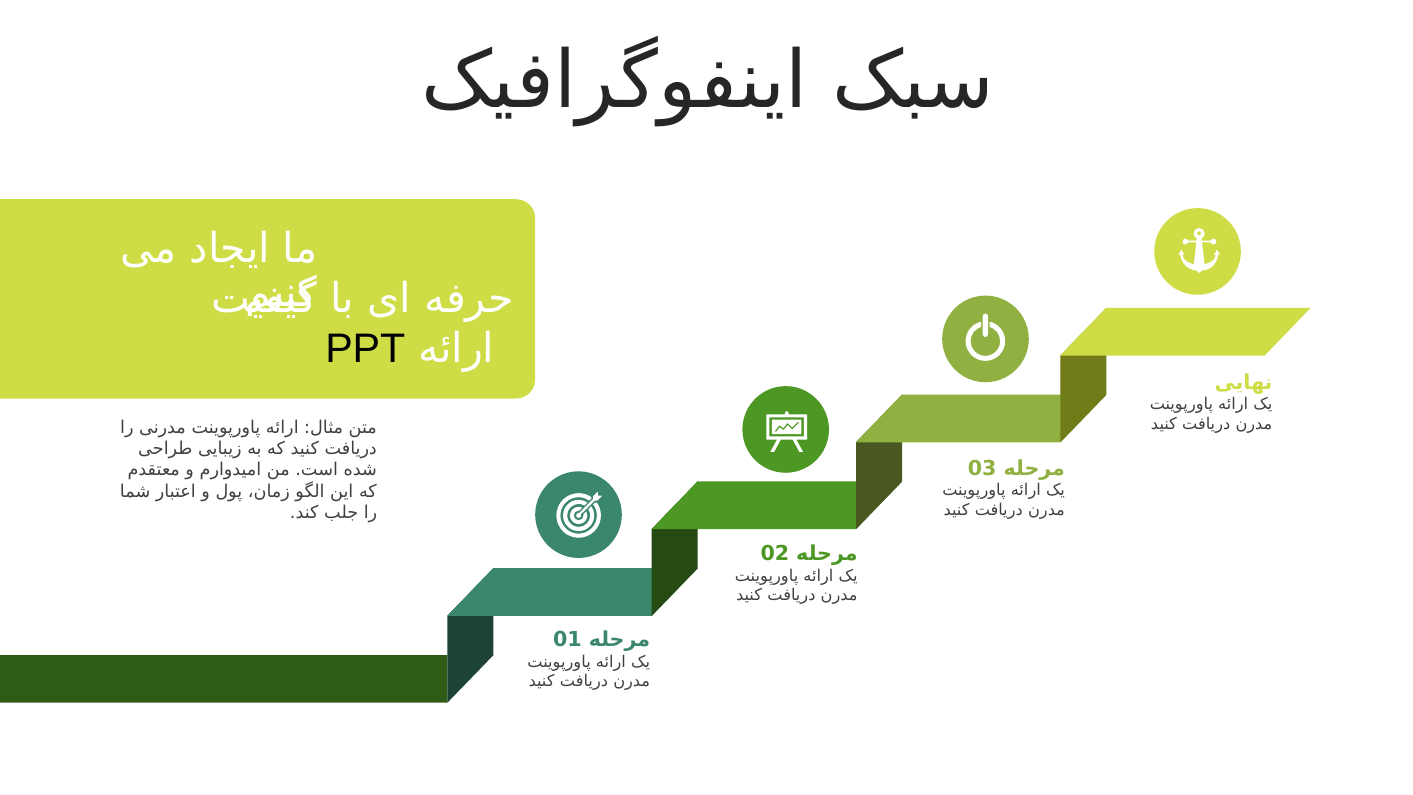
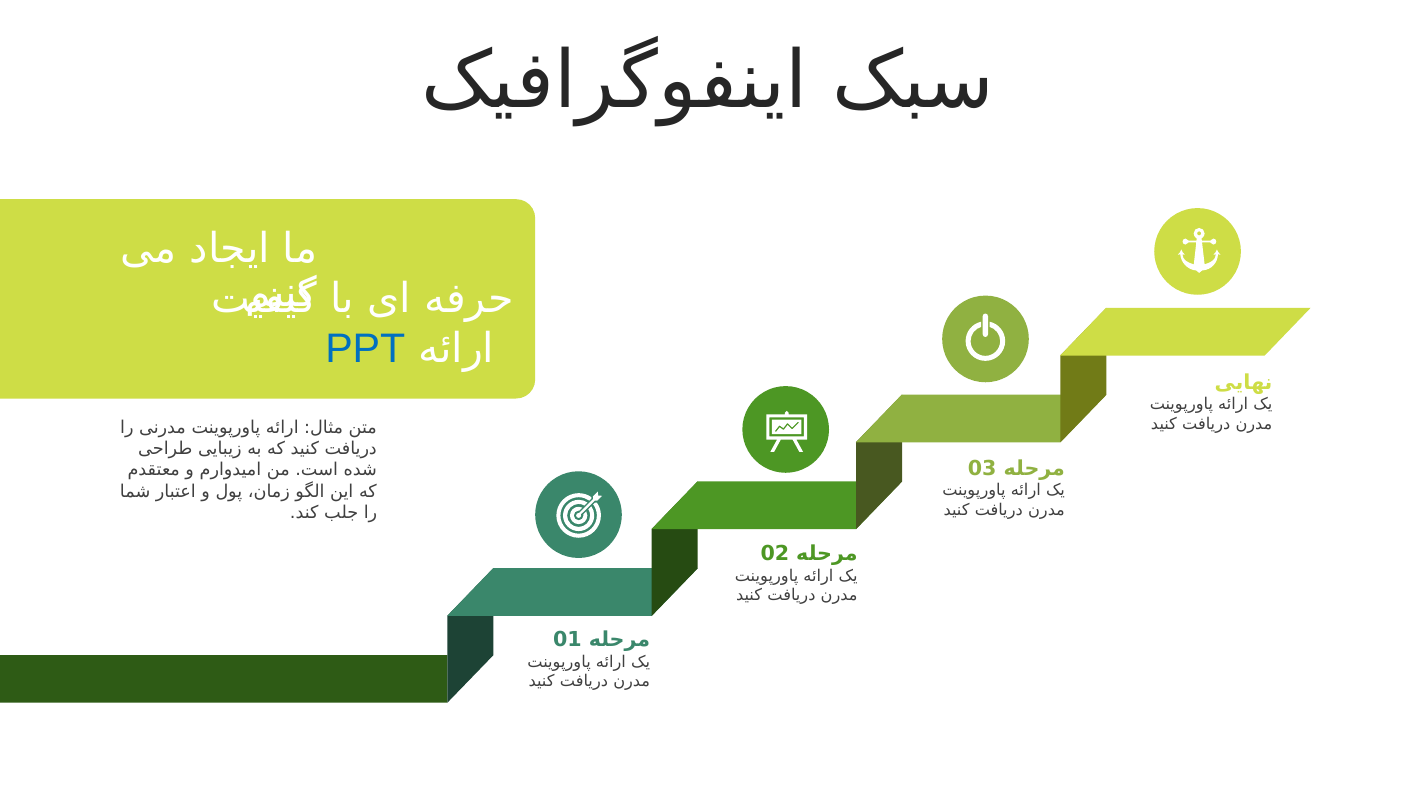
PPT colour: black -> blue (365, 349)
